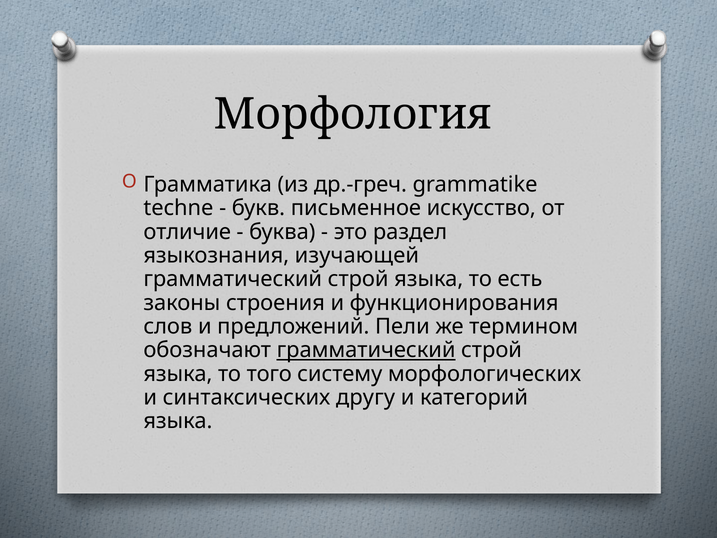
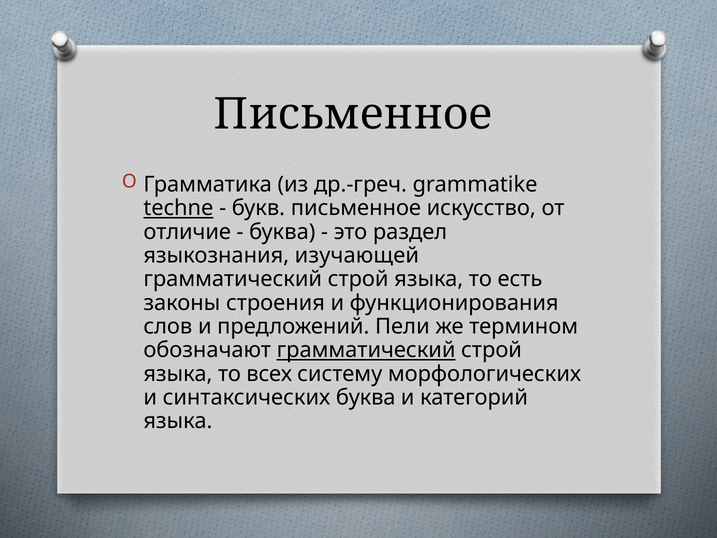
Морфология: Морфология -> Письменное (353, 114)
techne underline: none -> present (178, 208)
того: того -> всех (269, 374)
синтаксических другу: другу -> буква (366, 397)
